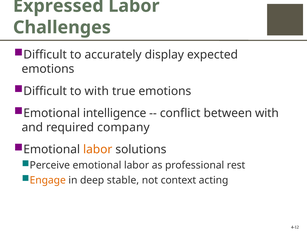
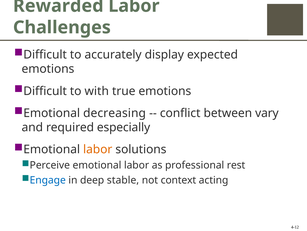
Expressed: Expressed -> Rewarded (58, 6)
intelligence: intelligence -> decreasing (115, 113)
between with: with -> vary (267, 113)
company: company -> especially (124, 127)
Engage colour: orange -> blue (48, 180)
